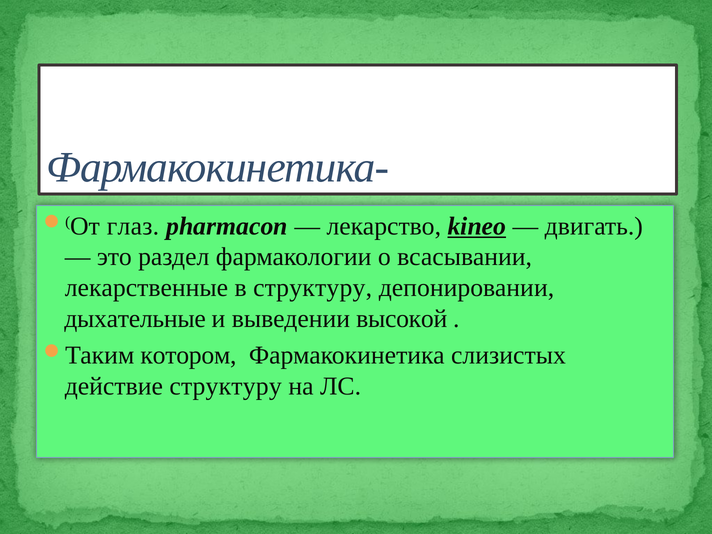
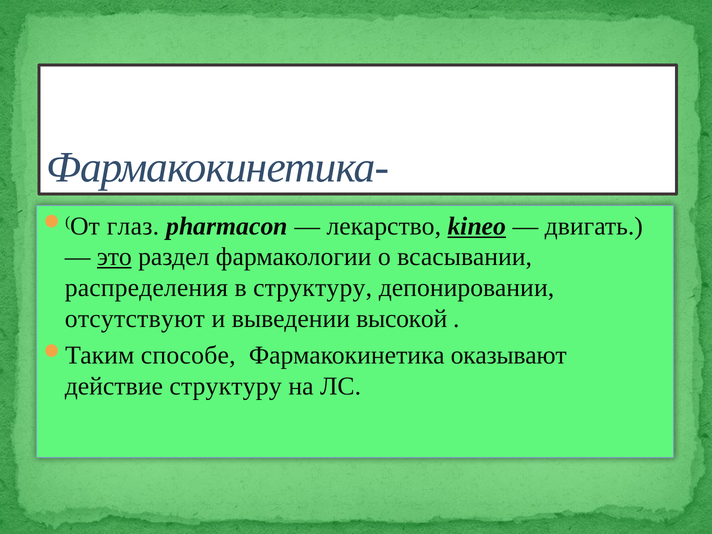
это underline: none -> present (114, 257)
лекарственные: лекарственные -> распределения (146, 288)
дыхательные: дыхательные -> отсутствуют (135, 319)
котором: котором -> способе (188, 355)
слизистых: слизистых -> оказывают (509, 355)
